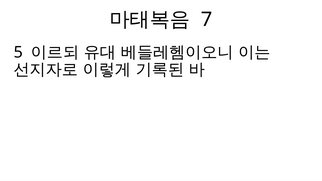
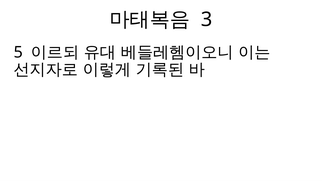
7: 7 -> 3 (207, 19)
